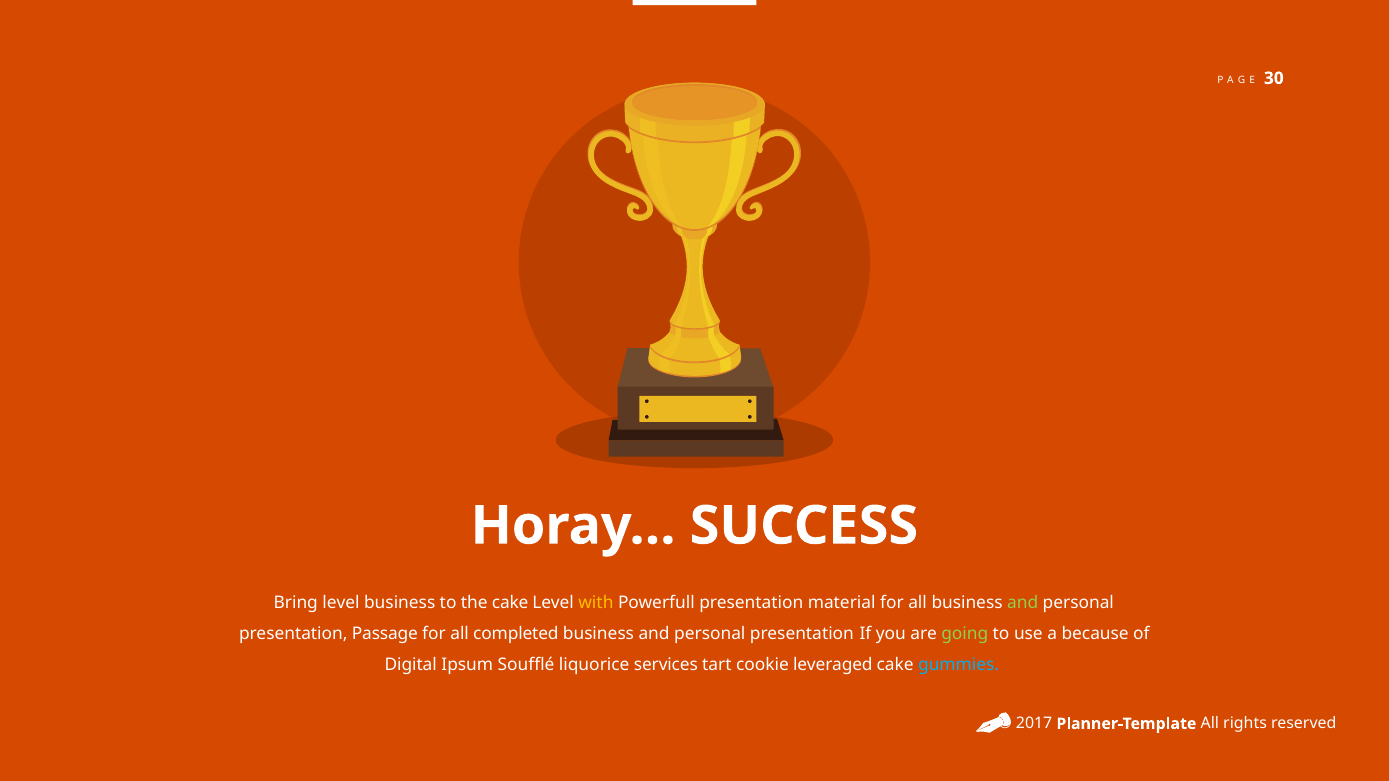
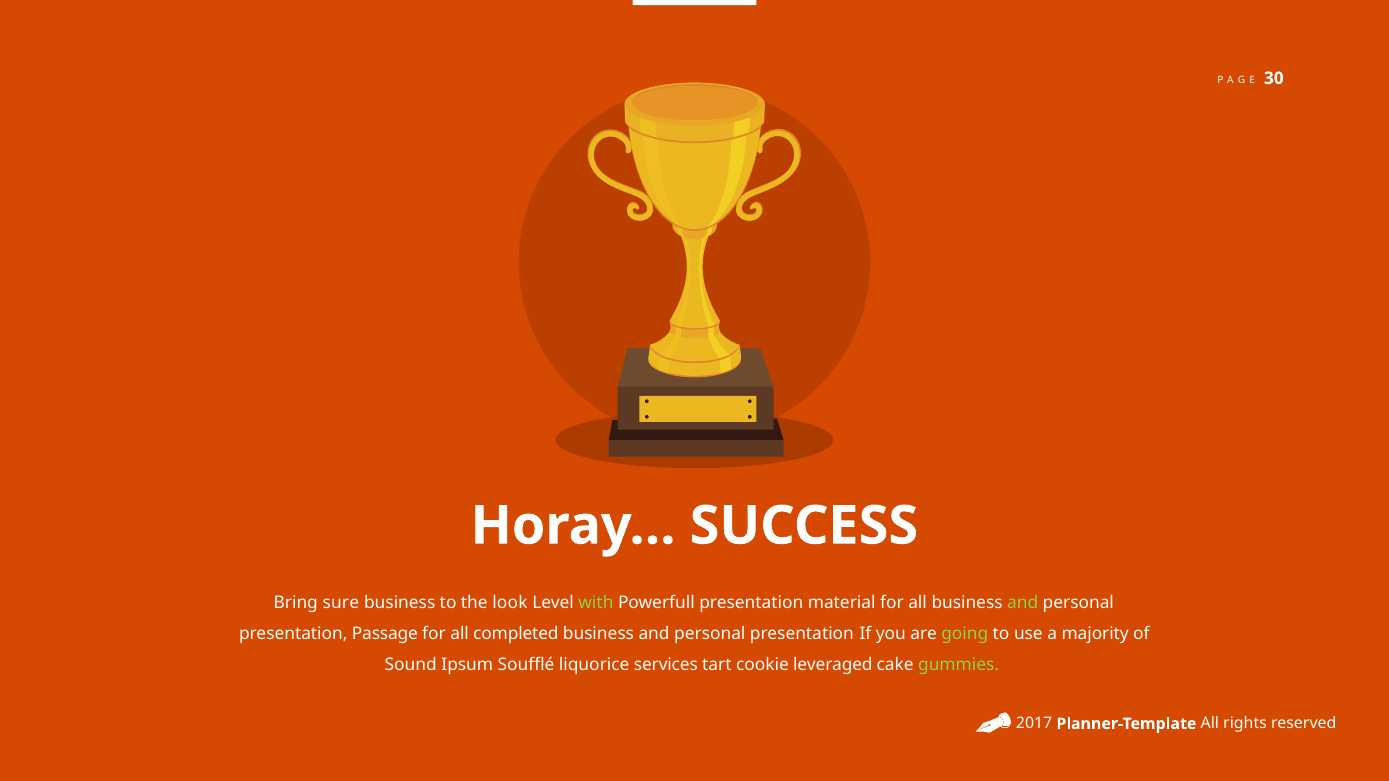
Bring level: level -> sure (341, 603)
the cake: cake -> look (510, 603)
with colour: yellow -> light green (596, 603)
because: because -> majority (1095, 634)
Digital: Digital -> Sound (411, 665)
gummies colour: light blue -> light green (959, 665)
